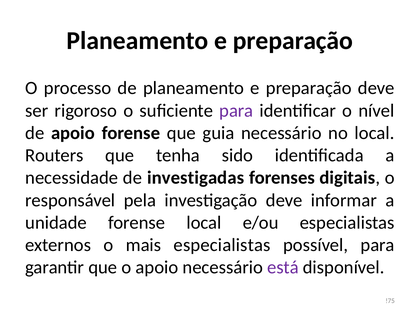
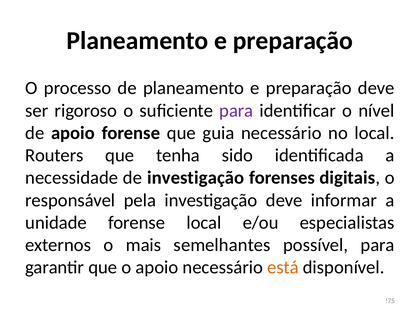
de investigadas: investigadas -> investigação (196, 178)
mais especialistas: especialistas -> semelhantes (222, 245)
está colour: purple -> orange (283, 268)
